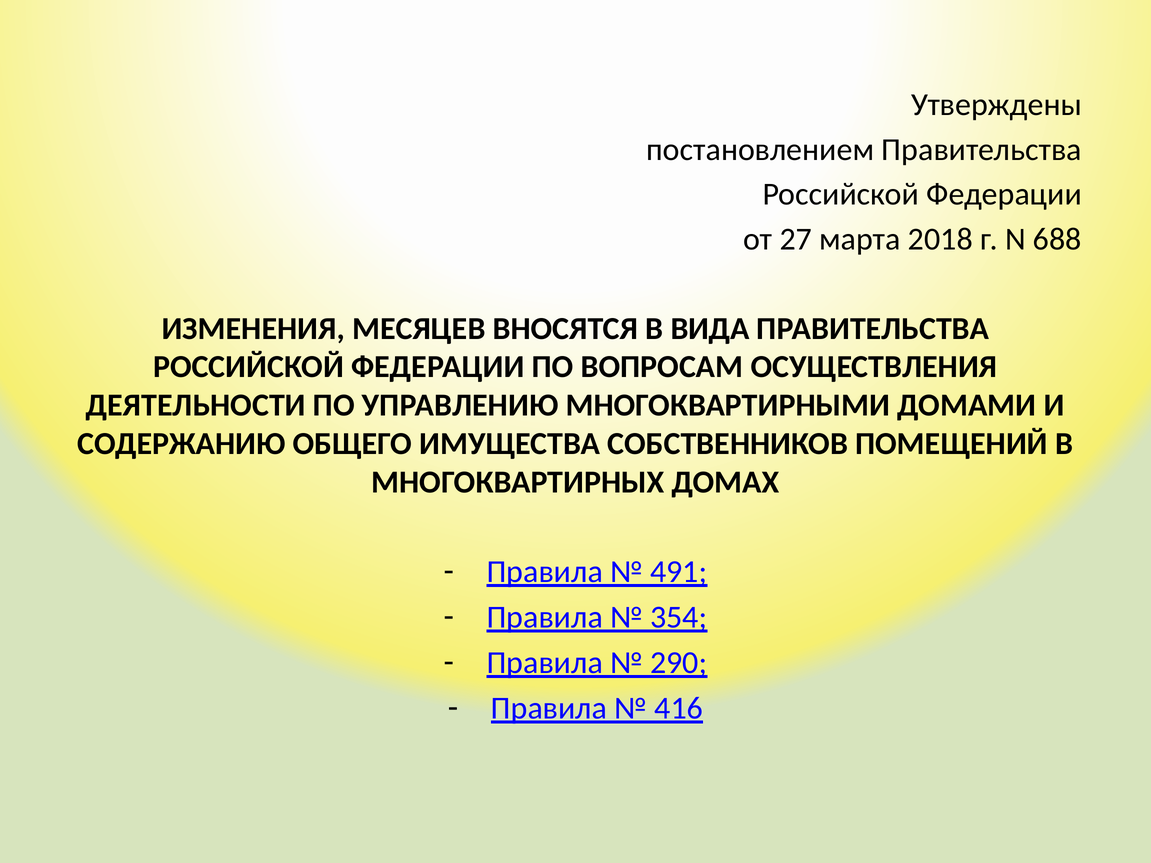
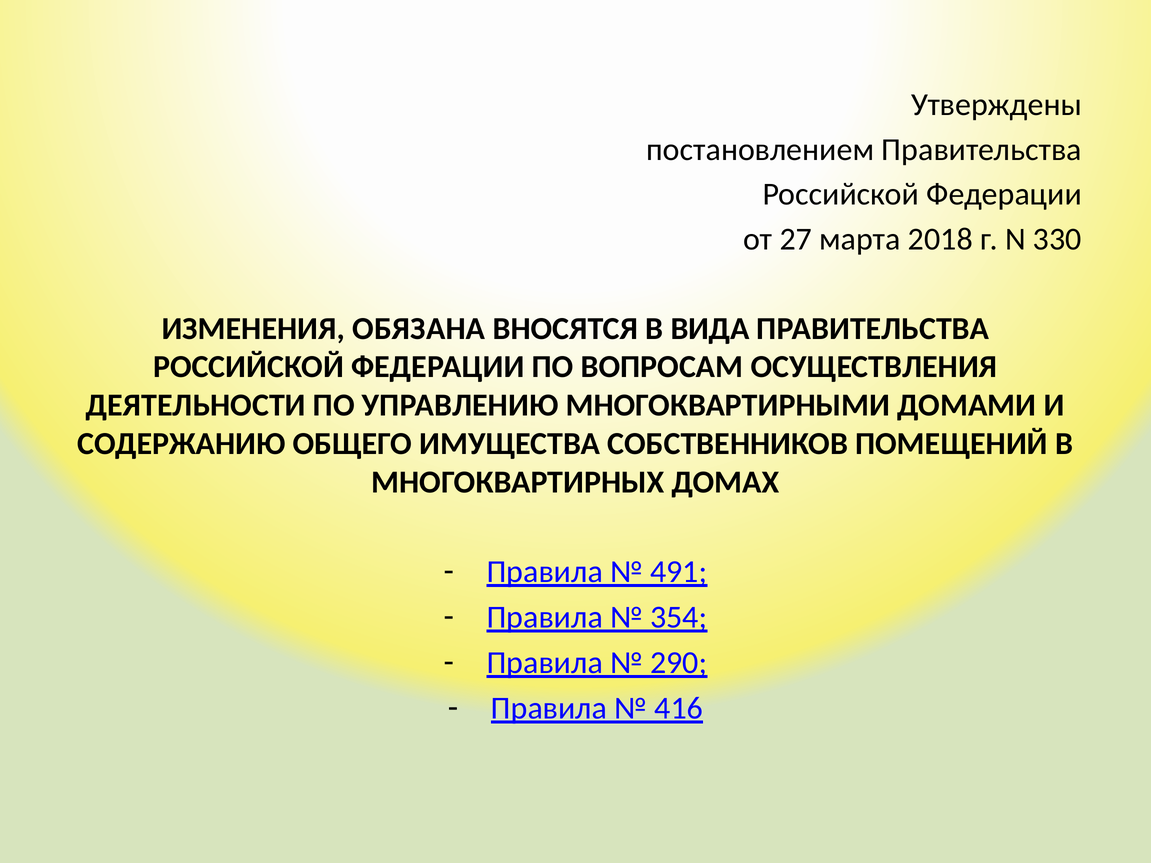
688: 688 -> 330 (1057, 239)
МЕСЯЦЕВ: МЕСЯЦЕВ -> ОБЯЗАНА (419, 329)
